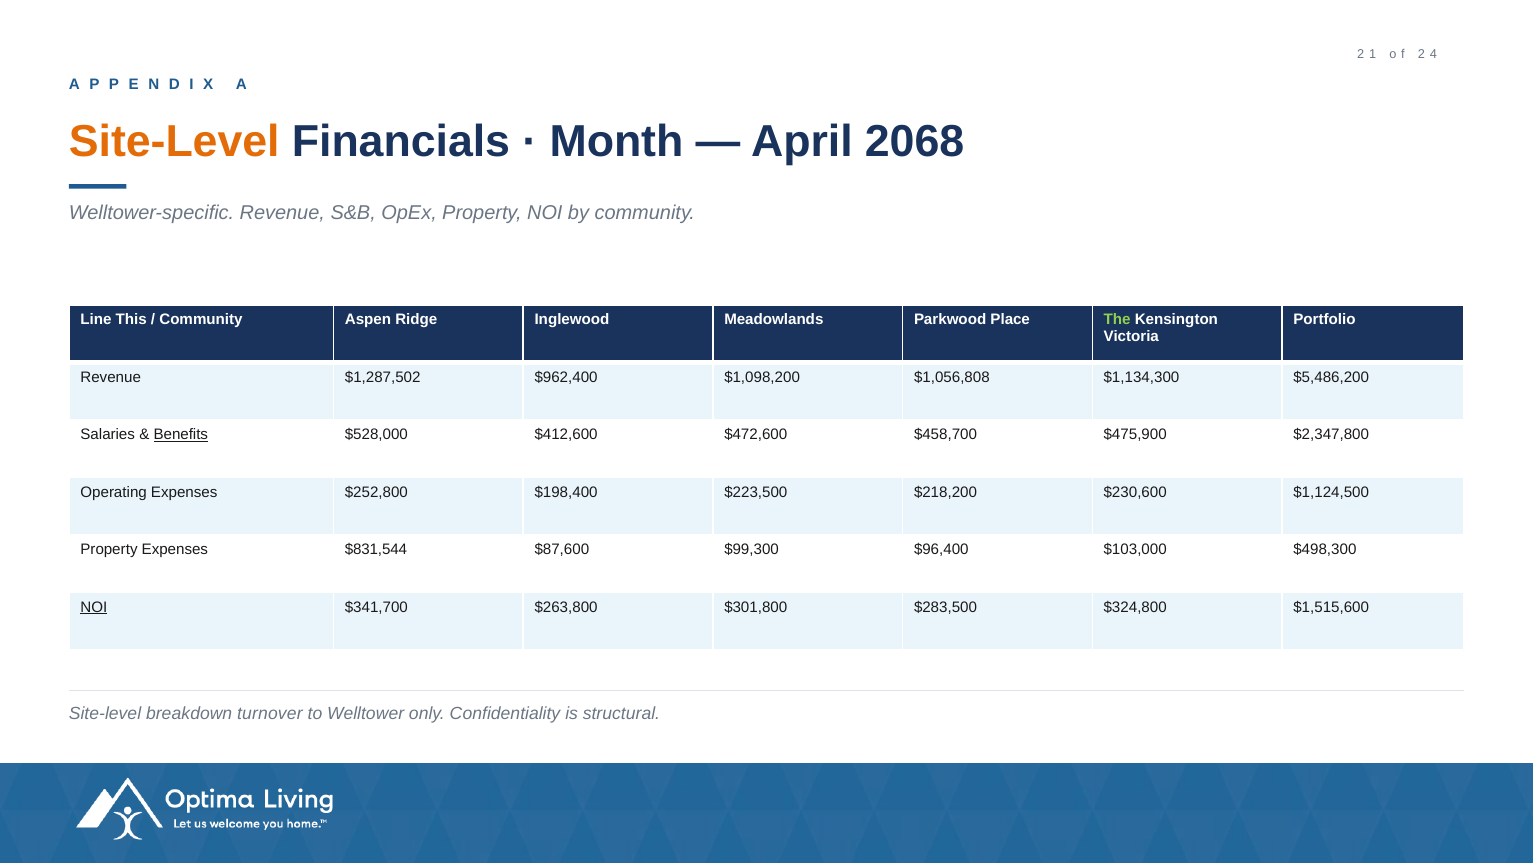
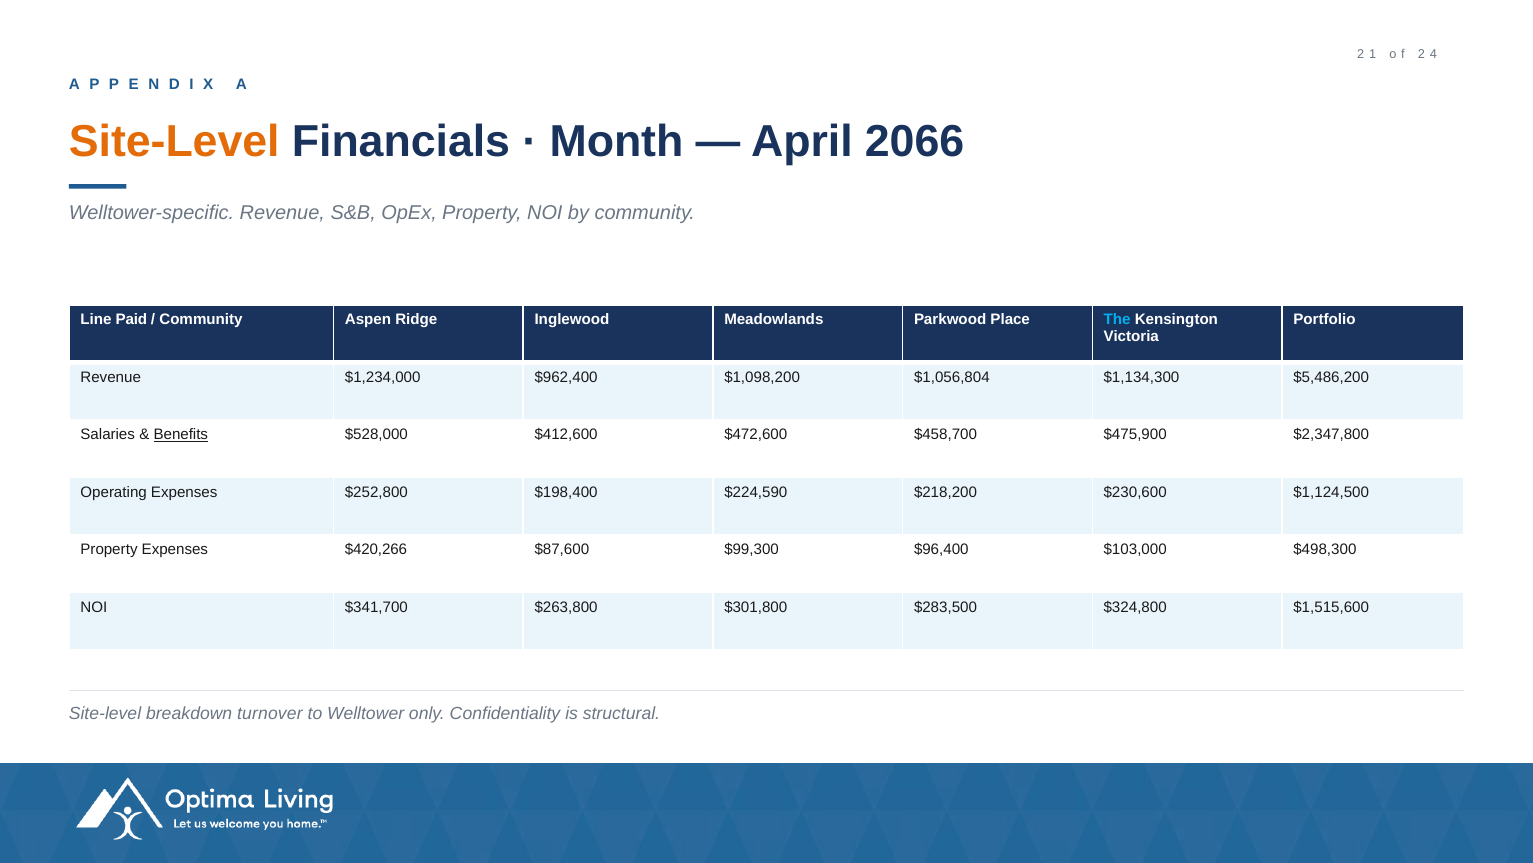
2068: 2068 -> 2066 (915, 141)
This: This -> Paid (131, 319)
The colour: light green -> light blue (1117, 319)
$1,287,502: $1,287,502 -> $1,234,000 (383, 377)
$1,056,808: $1,056,808 -> $1,056,804 (952, 377)
$223,500: $223,500 -> $224,590 (756, 492)
$831,544: $831,544 -> $420,266 (376, 549)
NOI underline: present -> none (94, 607)
